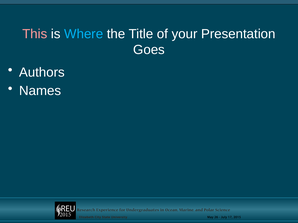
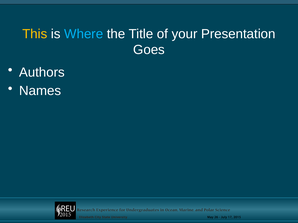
This colour: pink -> yellow (35, 34)
